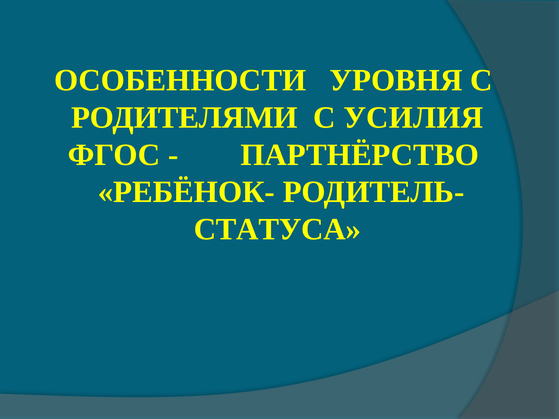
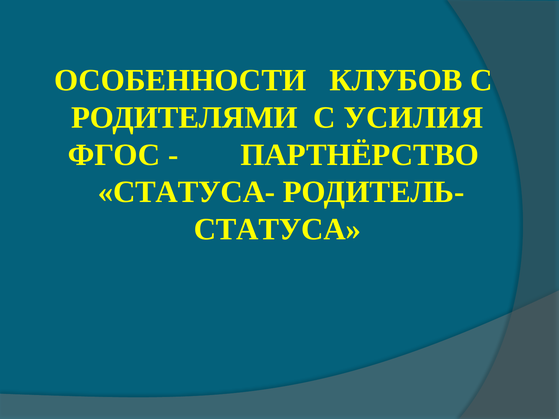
УРОВНЯ: УРОВНЯ -> КЛУБОВ (396, 80)
РЕБЁНОК-: РЕБЁНОК- -> СТАТУСА- (186, 192)
